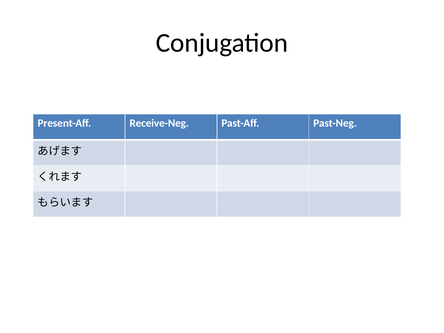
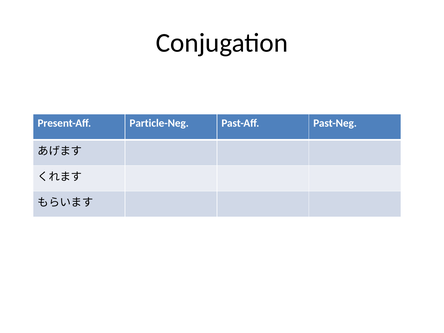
Receive-Neg: Receive-Neg -> Particle-Neg (159, 123)
